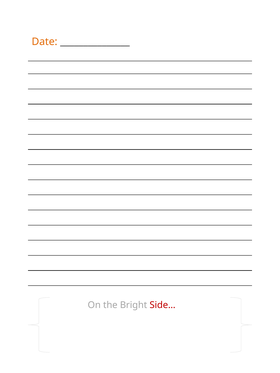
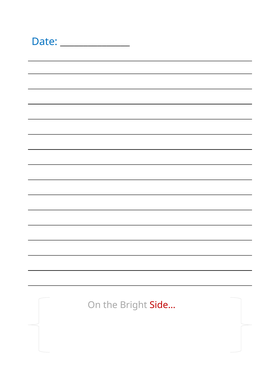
Date colour: orange -> blue (45, 42)
